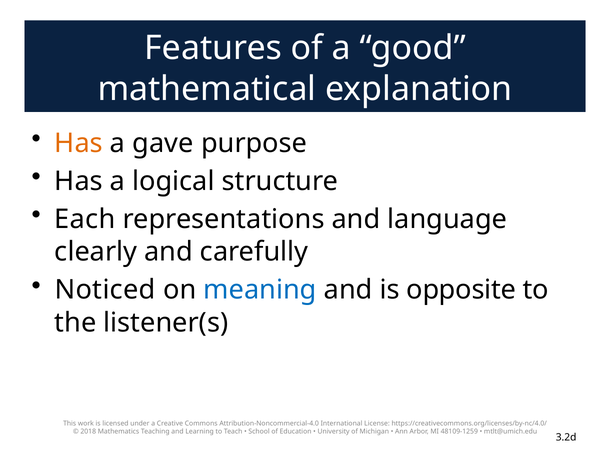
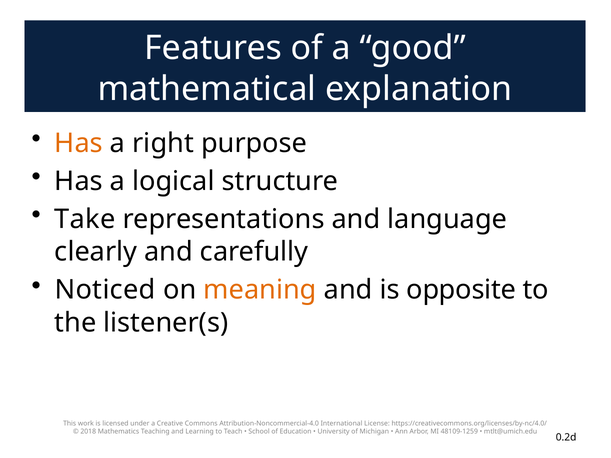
gave: gave -> right (163, 143)
Each: Each -> Take (85, 220)
meaning colour: blue -> orange (260, 290)
3.2d: 3.2d -> 0.2d (566, 438)
